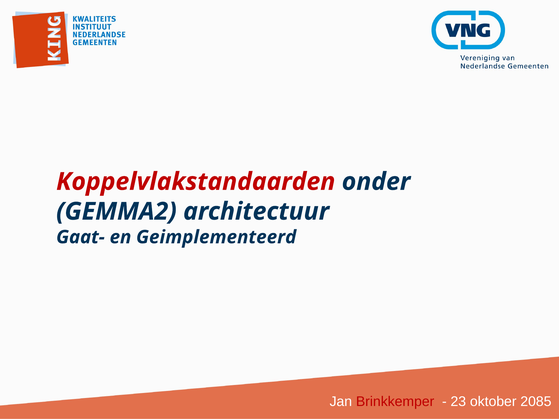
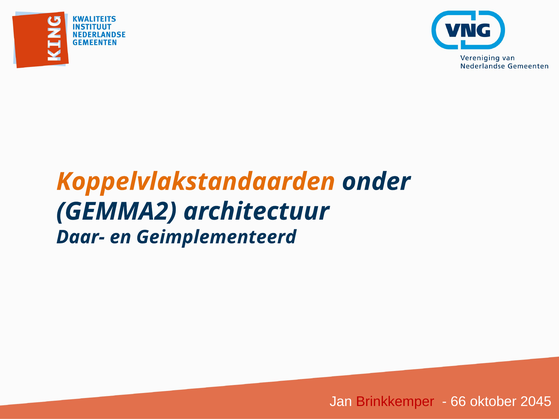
Koppelvlakstandaarden colour: red -> orange (196, 182)
Gaat-: Gaat- -> Daar- (80, 237)
23: 23 -> 66 (458, 402)
2085: 2085 -> 2045 (536, 402)
